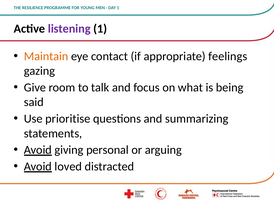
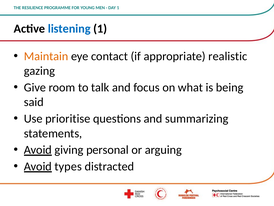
listening colour: purple -> blue (69, 29)
feelings: feelings -> realistic (228, 56)
loved: loved -> types (68, 166)
